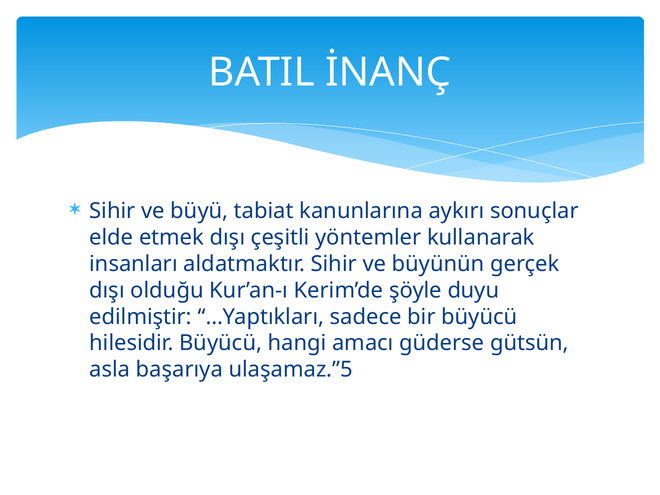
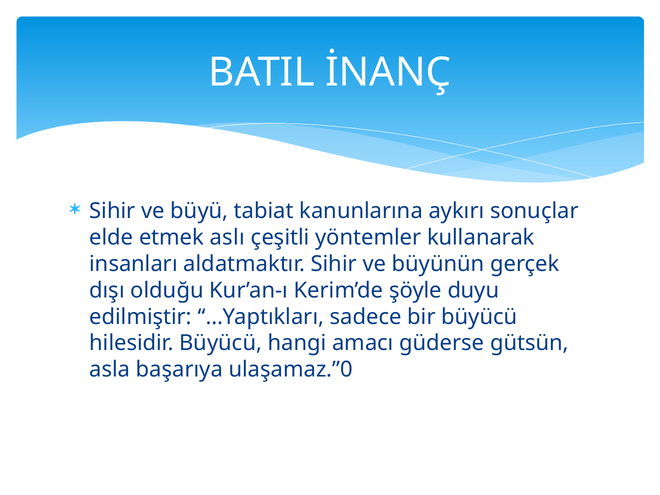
etmek dışı: dışı -> aslı (227, 238)
ulaşamaz.”5: ulaşamaz.”5 -> ulaşamaz.”0 (291, 370)
